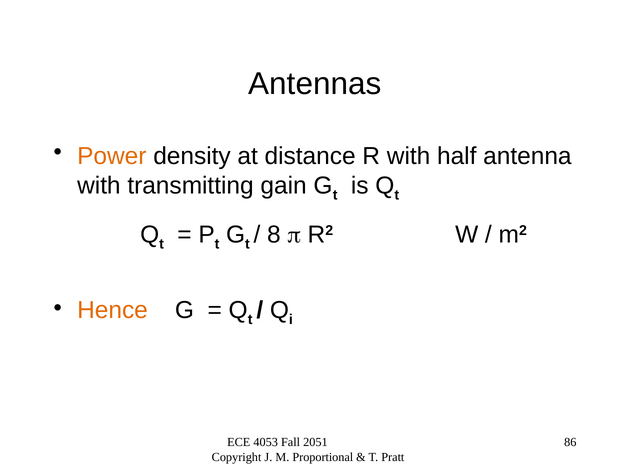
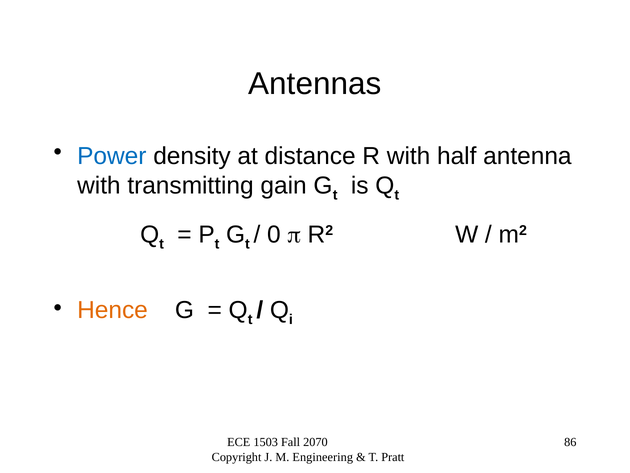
Power colour: orange -> blue (112, 156)
8: 8 -> 0 (274, 234)
4053: 4053 -> 1503 (266, 442)
2051: 2051 -> 2070 (315, 442)
Proportional: Proportional -> Engineering (323, 457)
